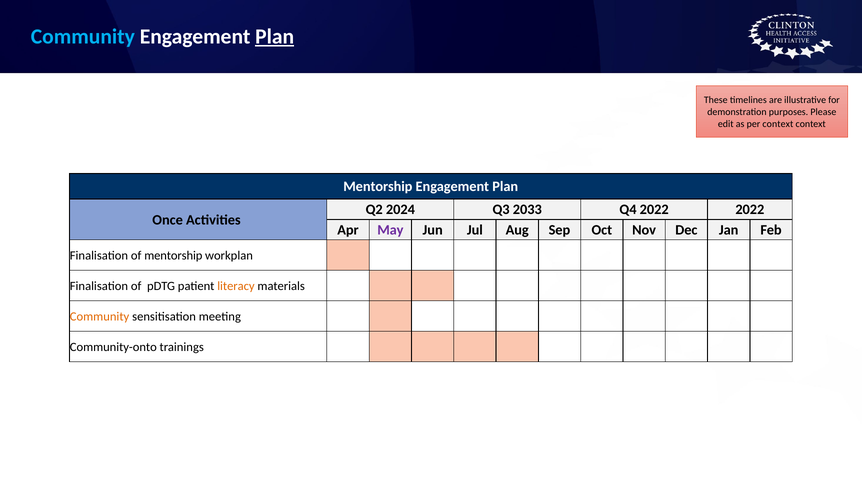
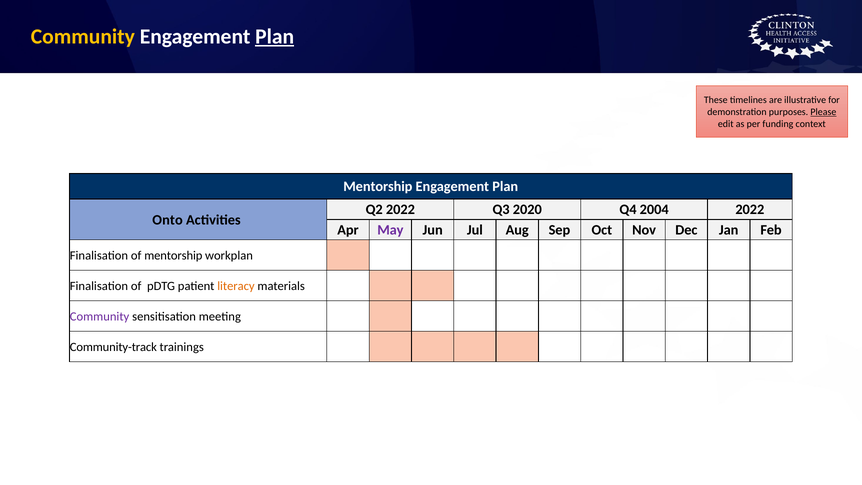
Community colour: light blue -> yellow (83, 36)
Please underline: none -> present (823, 112)
per context: context -> funding (778, 124)
Q2 2024: 2024 -> 2022 (400, 210)
2033: 2033 -> 2020 (527, 210)
Q4 2022: 2022 -> 2004 (654, 210)
Once: Once -> Onto (168, 220)
Community colour: orange -> purple (100, 316)
Community-onto: Community-onto -> Community-track (113, 347)
